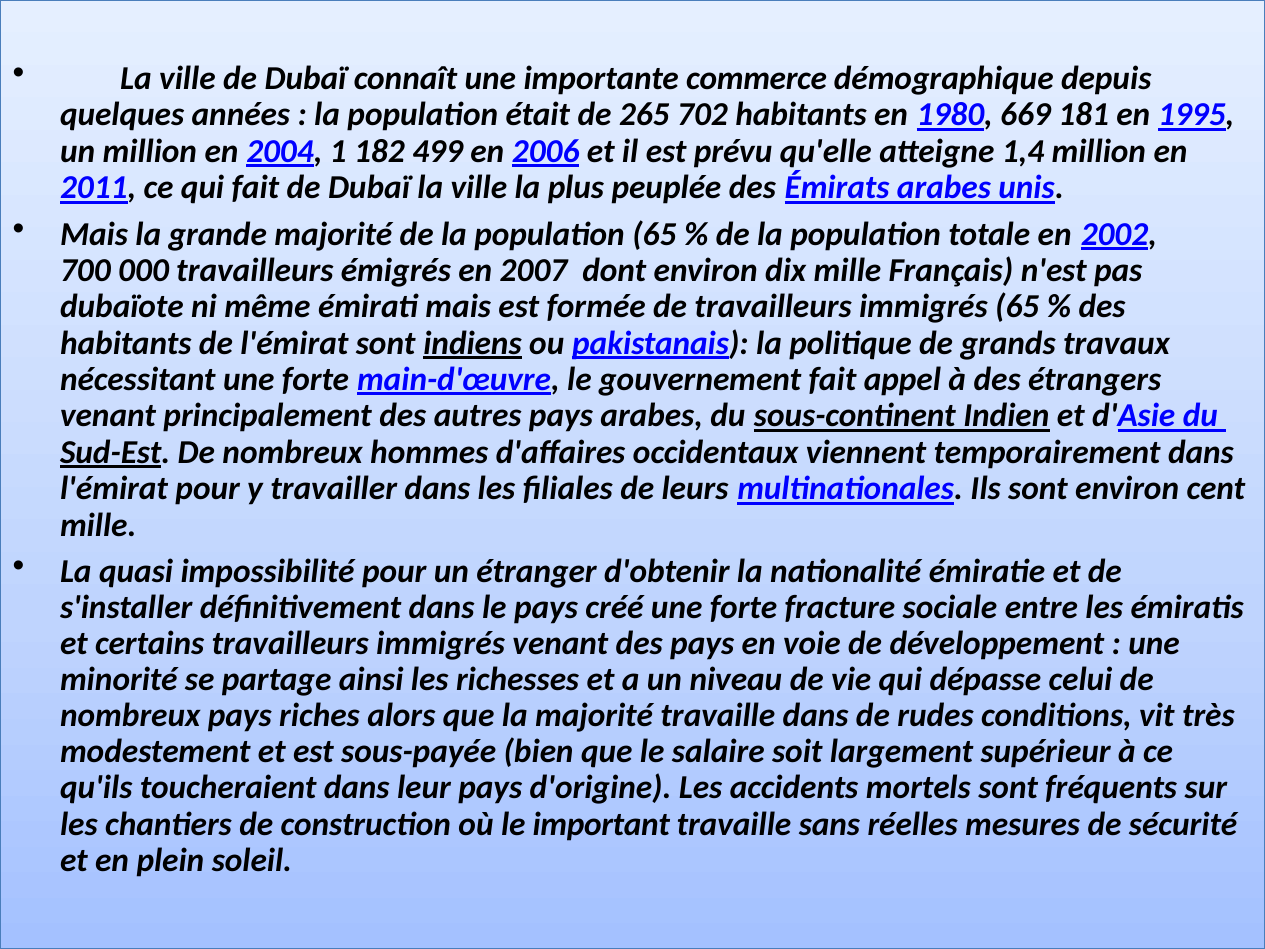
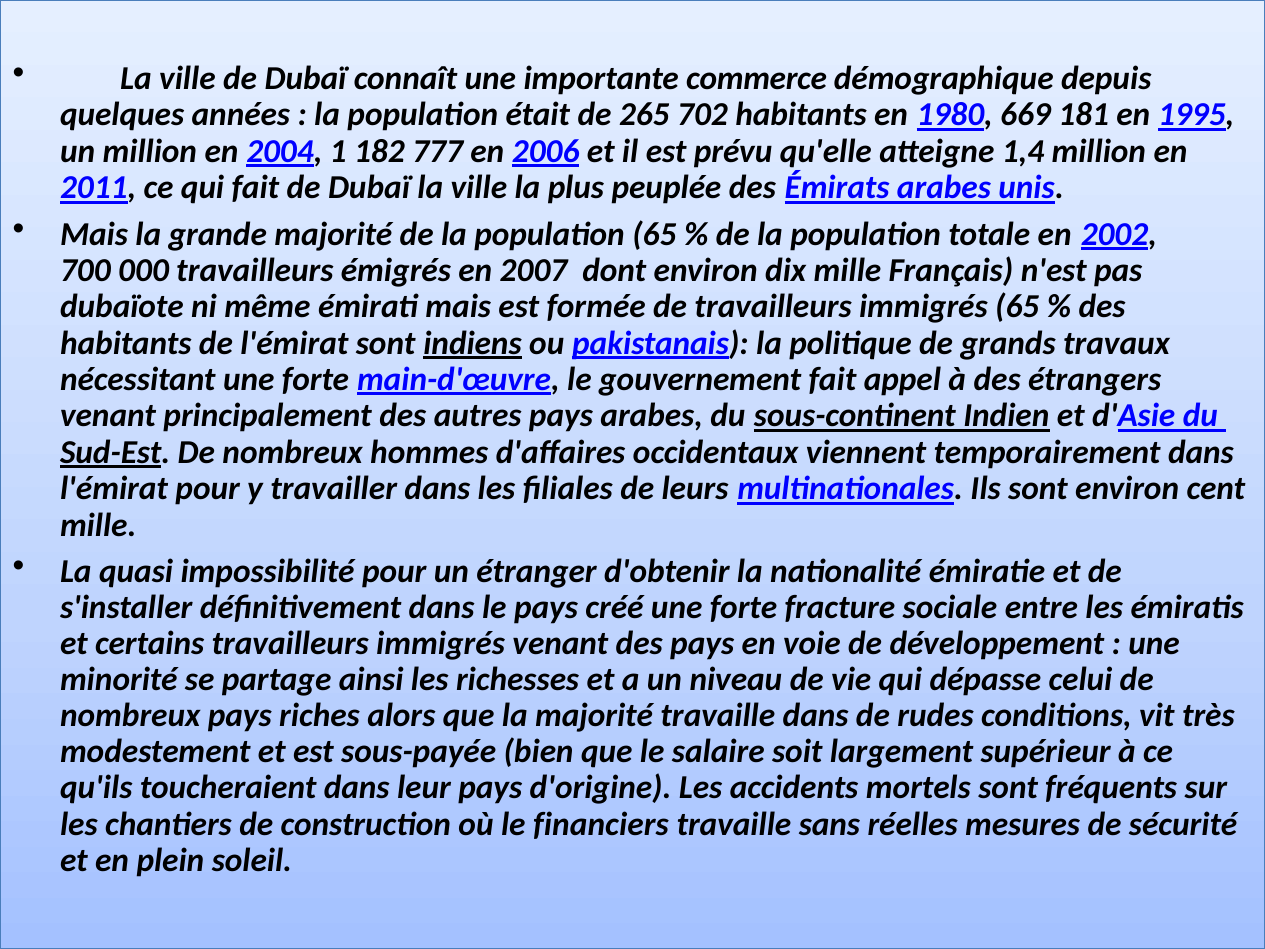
499: 499 -> 777 (438, 151)
important: important -> financiers (601, 824)
